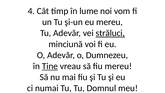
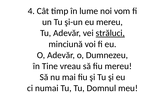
Tine underline: present -> none (50, 66)
